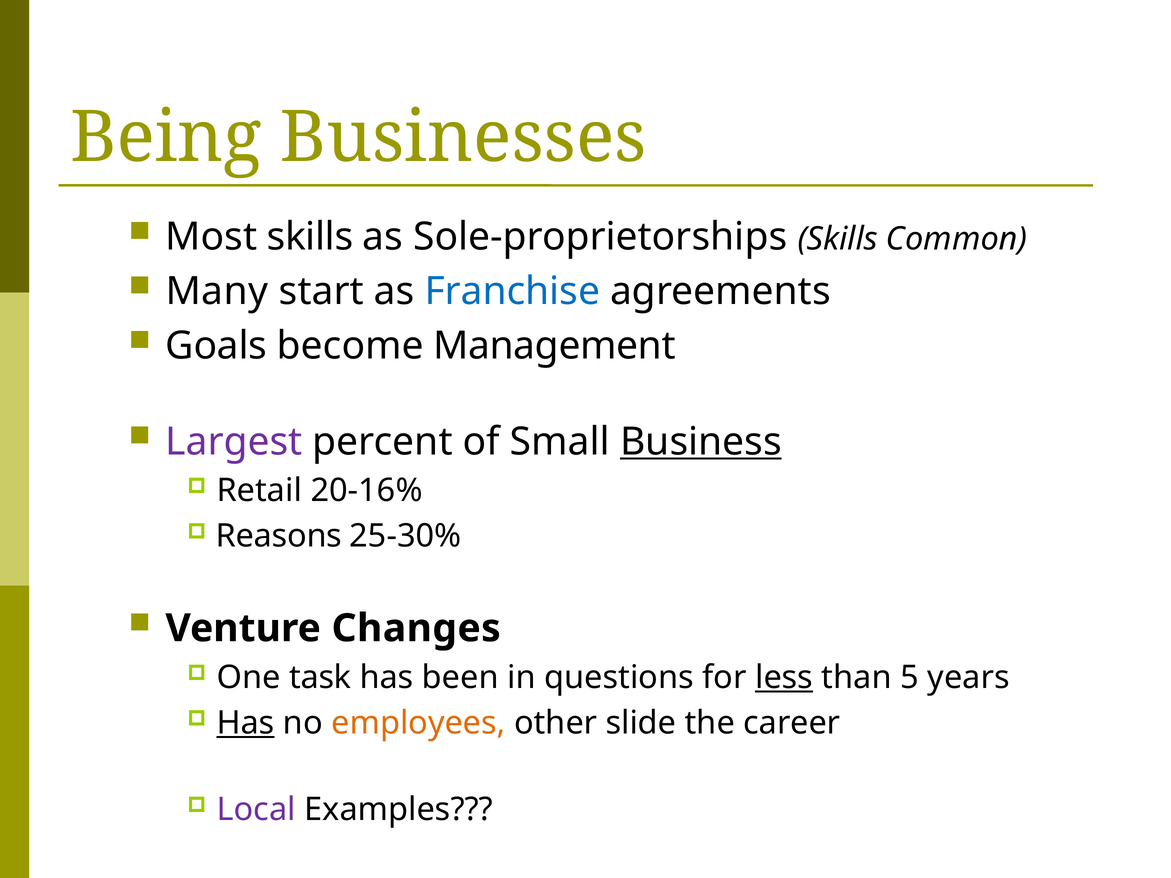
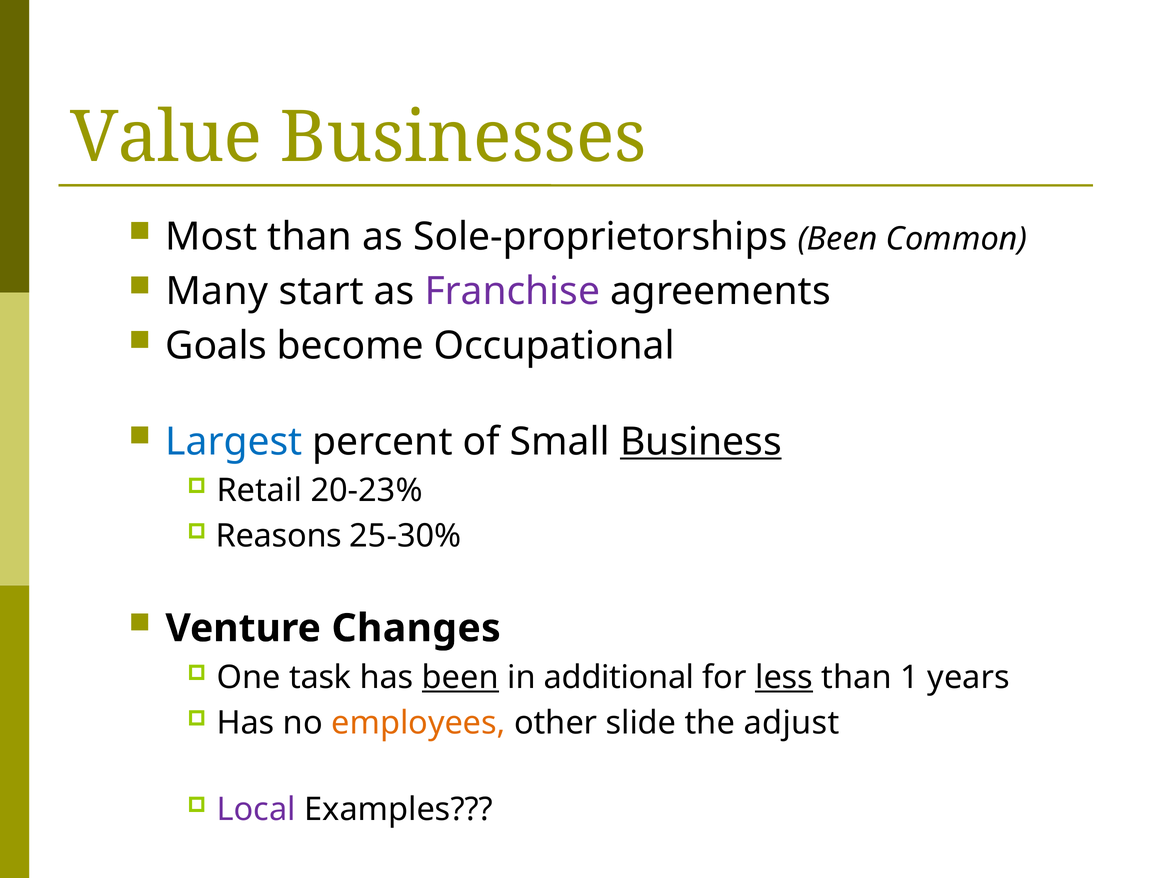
Being: Being -> Value (166, 138)
Most skills: skills -> than (310, 237)
Sole-proprietorships Skills: Skills -> Been (838, 239)
Franchise colour: blue -> purple (512, 292)
Management: Management -> Occupational (554, 346)
Largest colour: purple -> blue (234, 442)
20-16%: 20-16% -> 20-23% (367, 491)
been underline: none -> present (460, 678)
questions: questions -> additional (619, 678)
5: 5 -> 1 (910, 678)
Has underline: present -> none (246, 723)
career: career -> adjust (792, 723)
